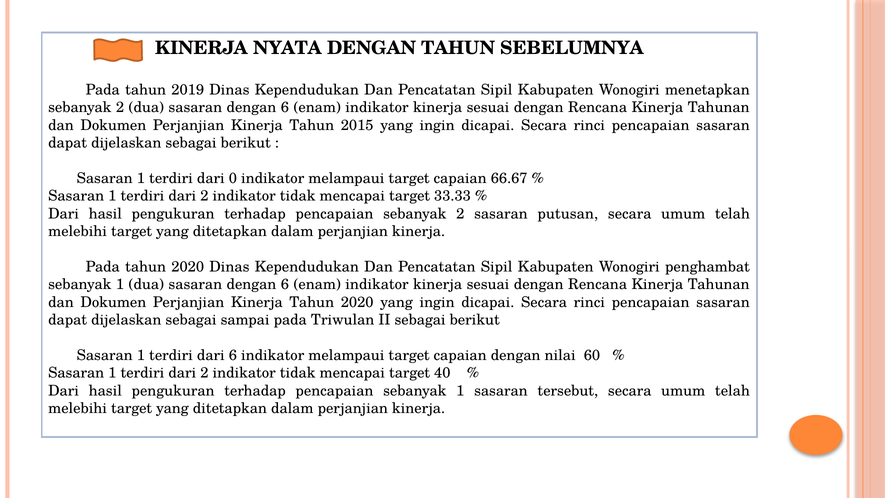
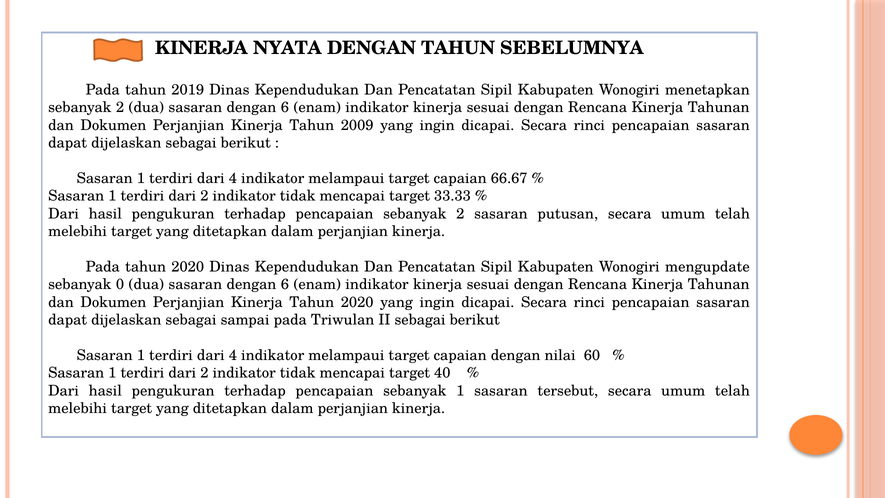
2015: 2015 -> 2009 (357, 125)
0: 0 -> 4 (233, 178)
penghambat: penghambat -> mengupdate (707, 267)
1: 1 -> 0 (120, 284)
6: 6 -> 4 (233, 355)
